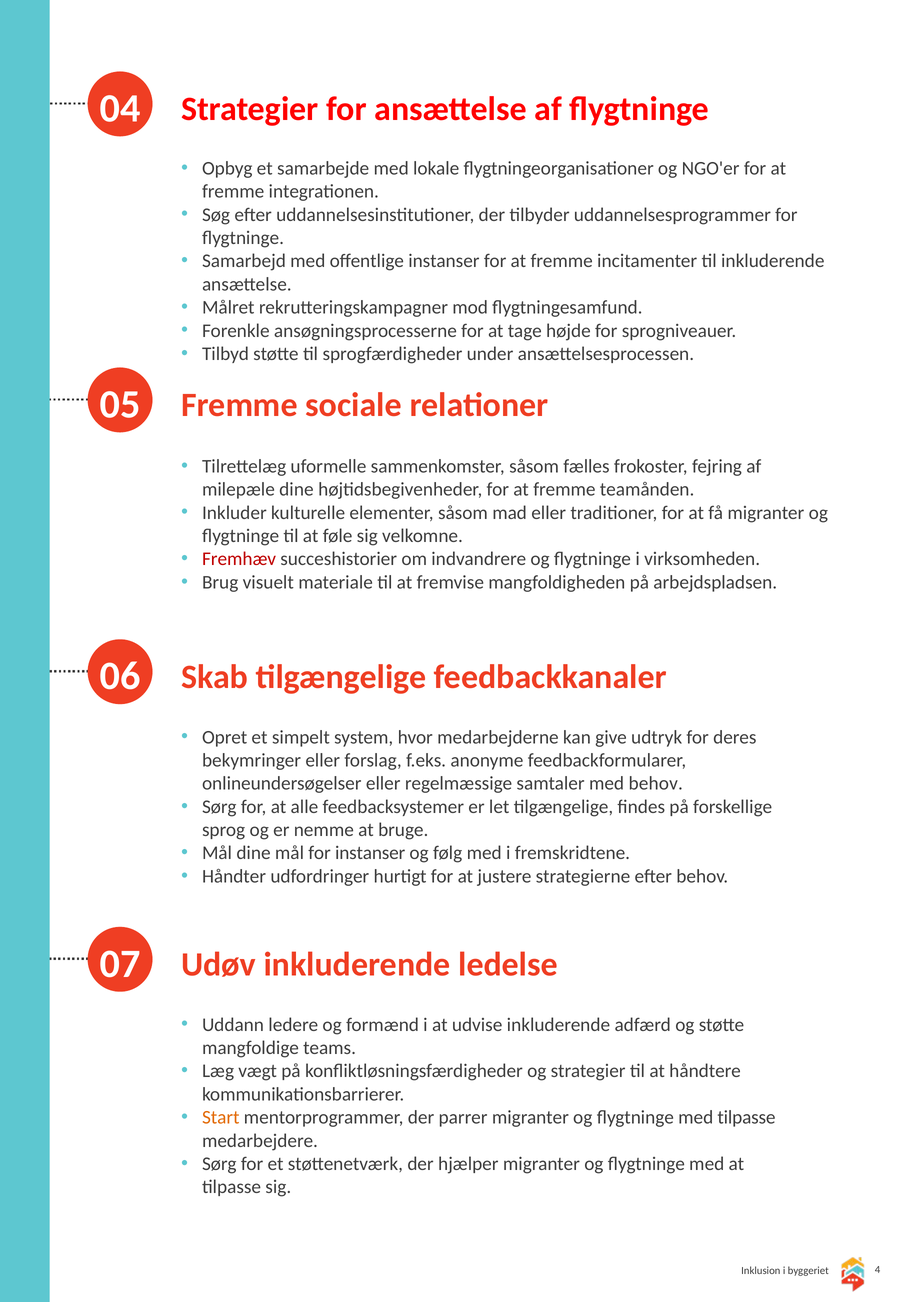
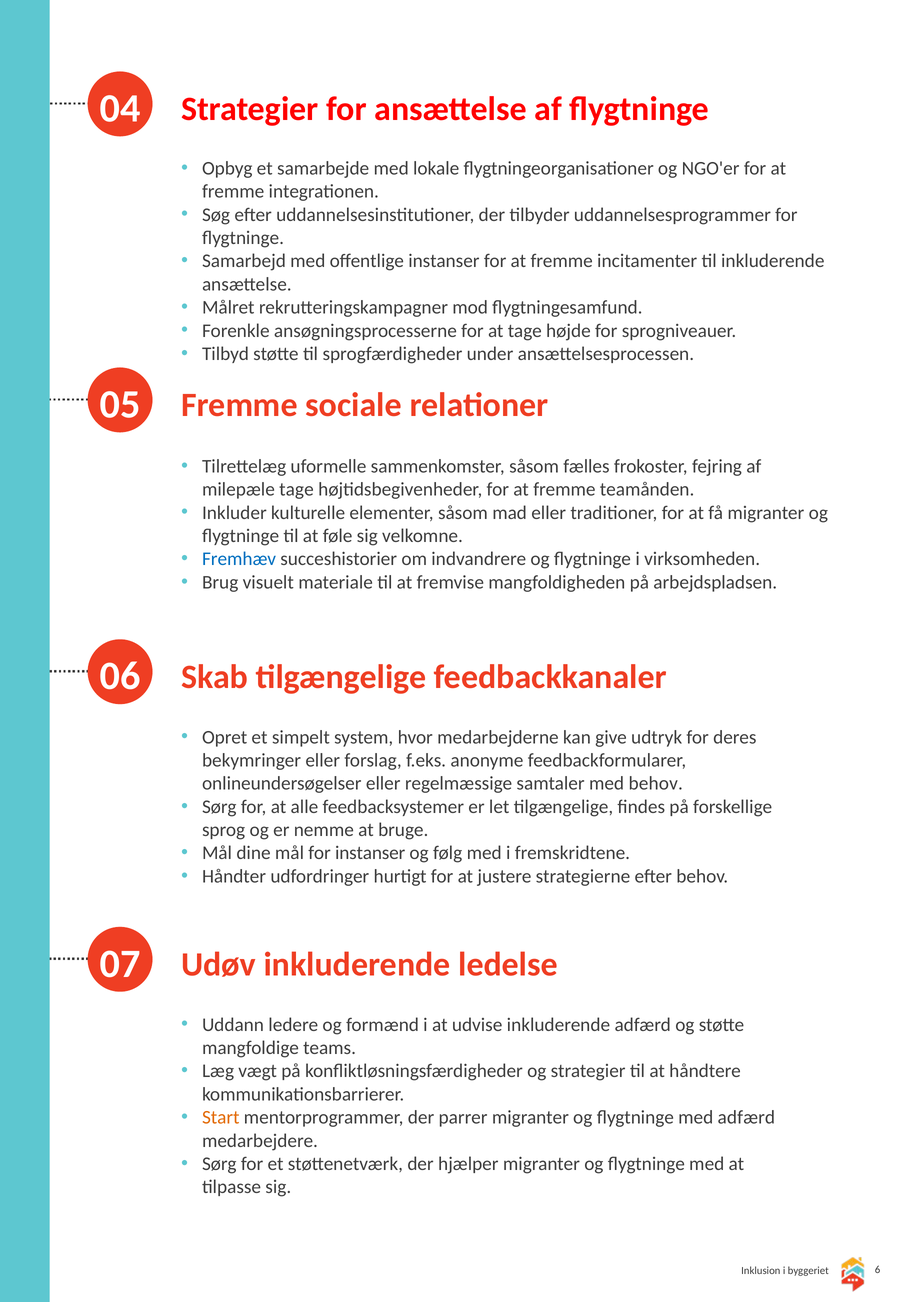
milepæle dine: dine -> tage (296, 489)
Fremhæv colour: red -> blue (239, 559)
med tilpasse: tilpasse -> adfærd (746, 1117)
4: 4 -> 6 (878, 1269)
